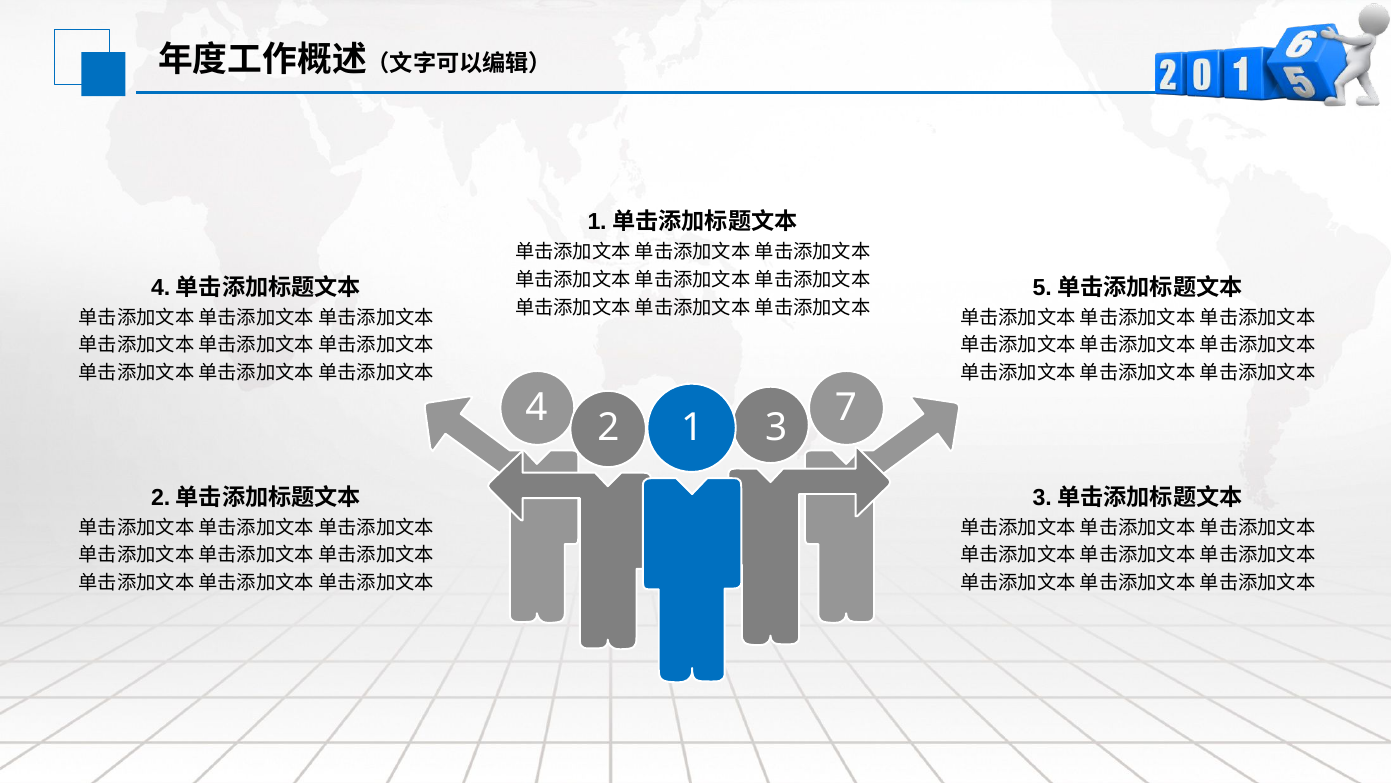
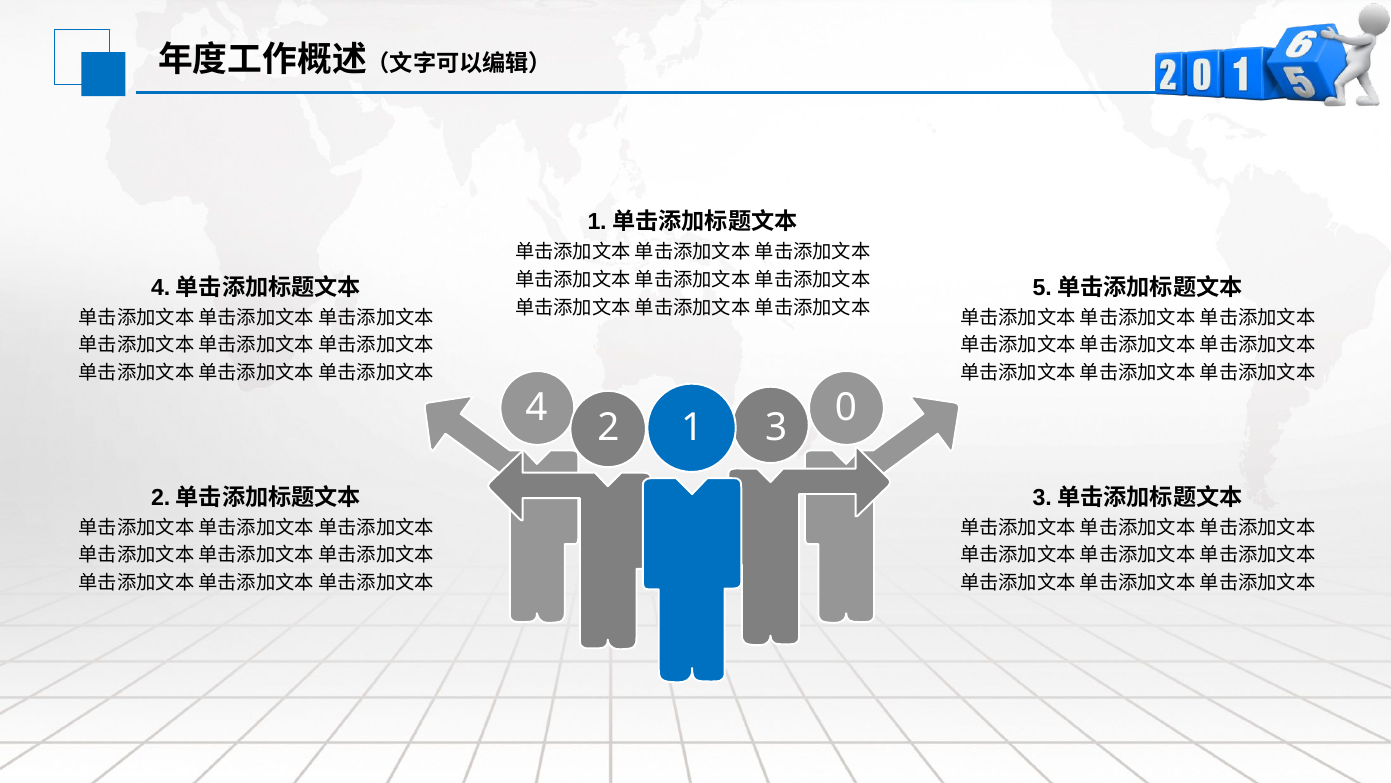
7: 7 -> 0 (846, 407)
